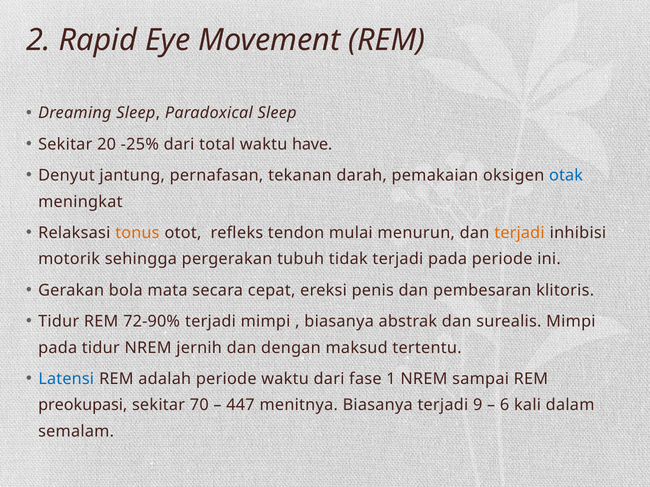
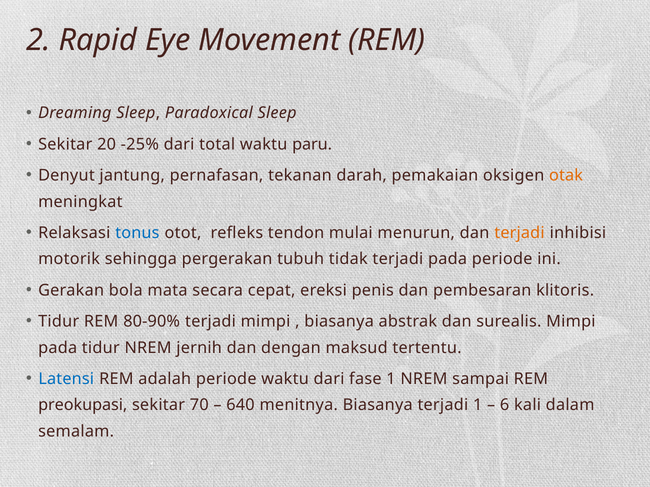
have: have -> paru (312, 144)
otak colour: blue -> orange (566, 176)
tonus colour: orange -> blue (137, 233)
72-90%: 72-90% -> 80-90% (152, 322)
447: 447 -> 640 (240, 405)
terjadi 9: 9 -> 1 (478, 405)
